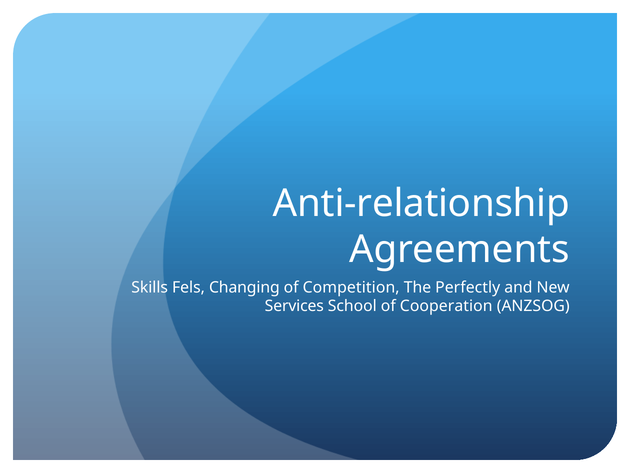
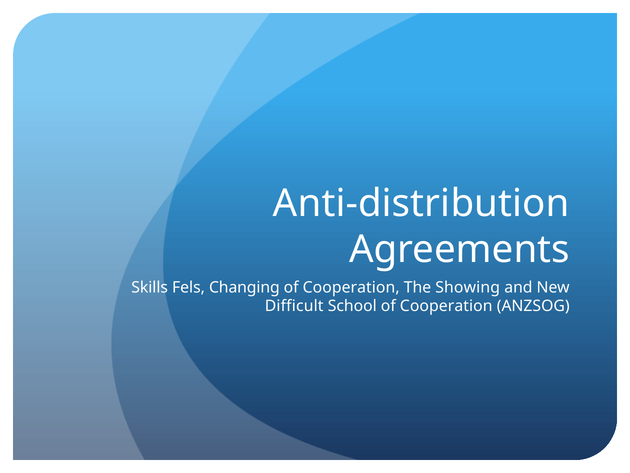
Anti-relationship: Anti-relationship -> Anti-distribution (421, 203)
Competition: Competition -> Cooperation (351, 287)
Perfectly: Perfectly -> Showing (468, 287)
Services: Services -> Difficult (294, 306)
